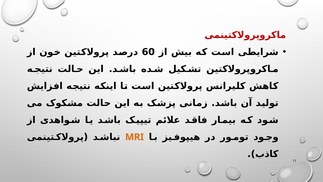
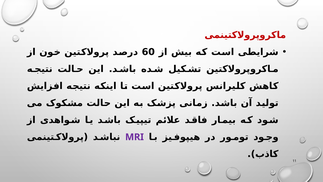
MRI colour: orange -> purple (135, 137)
